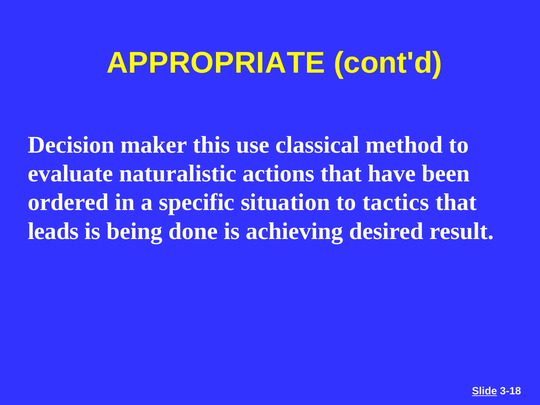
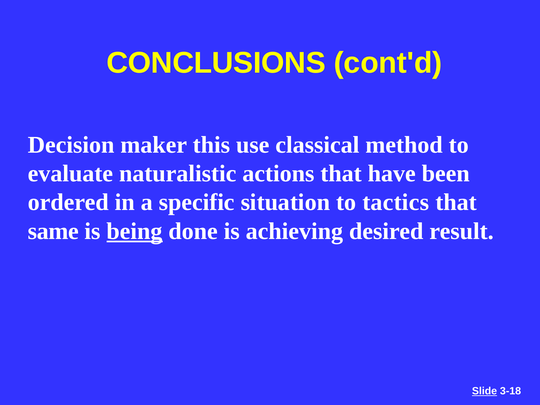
APPROPRIATE: APPROPRIATE -> CONCLUSIONS (216, 63)
leads: leads -> same (53, 231)
being underline: none -> present (135, 231)
